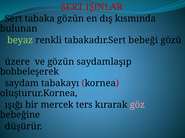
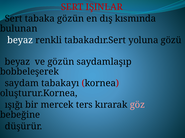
beyaz colour: light green -> white (20, 40)
bebeği: bebeği -> yoluna (143, 40)
üzere: üzere -> beyaz (17, 62)
